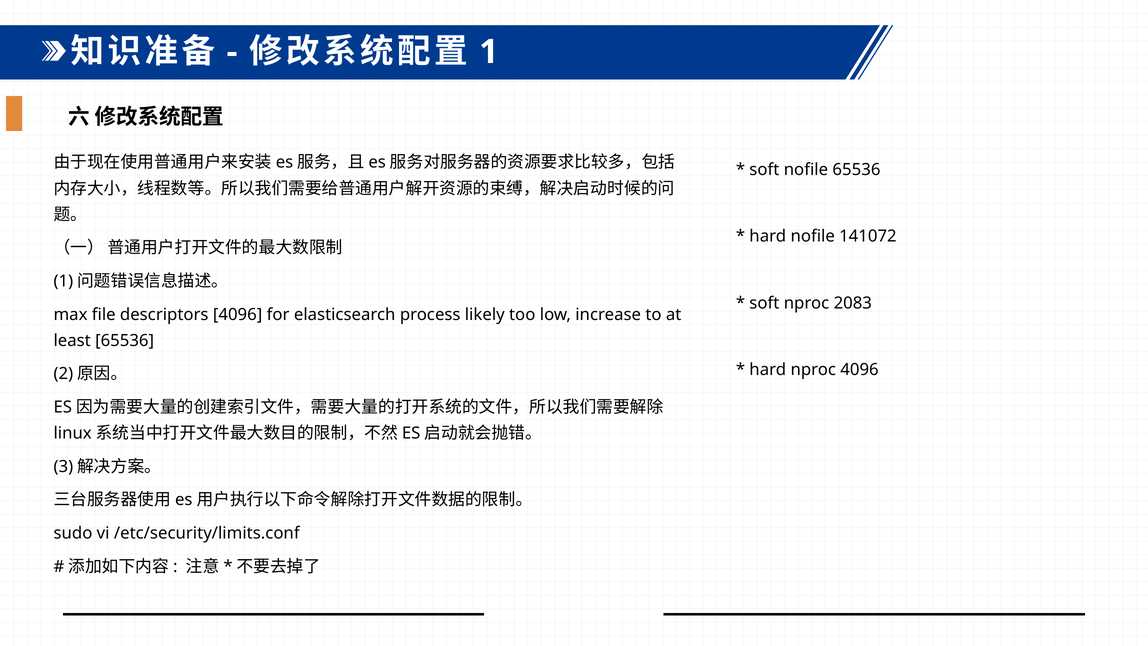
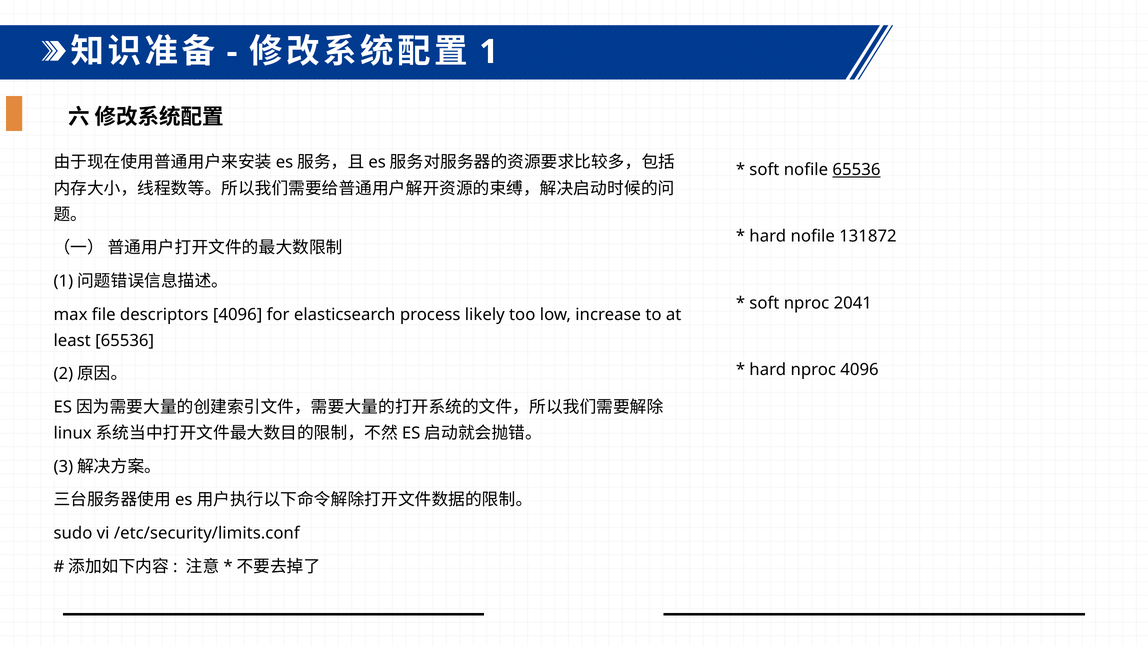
65536 underline: none -> present (856, 170)
141072: 141072 -> 131872 (868, 236)
2083: 2083 -> 2041 (853, 303)
